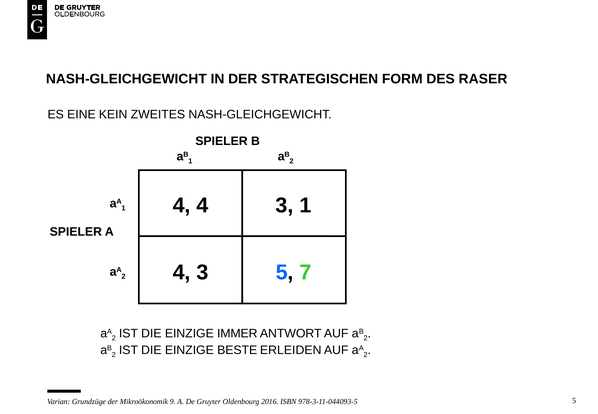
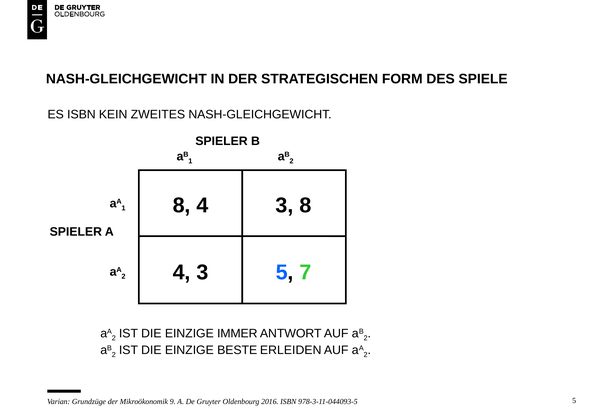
RASER: RASER -> SPIELE (483, 79)
ES EINE: EINE -> ISBN (81, 115)
4: 4 -> 8 (182, 205)
3 1: 1 -> 8 (305, 205)
